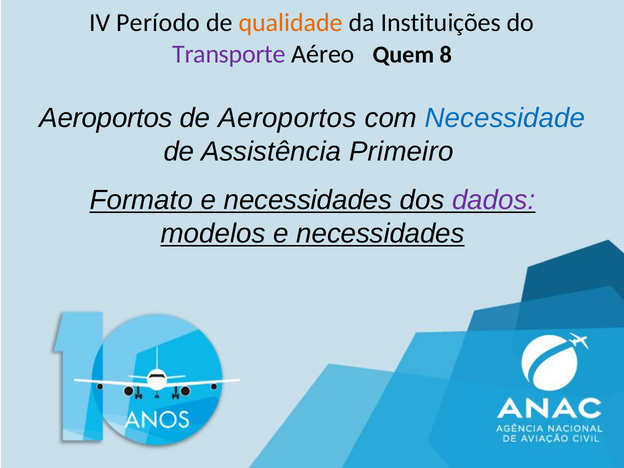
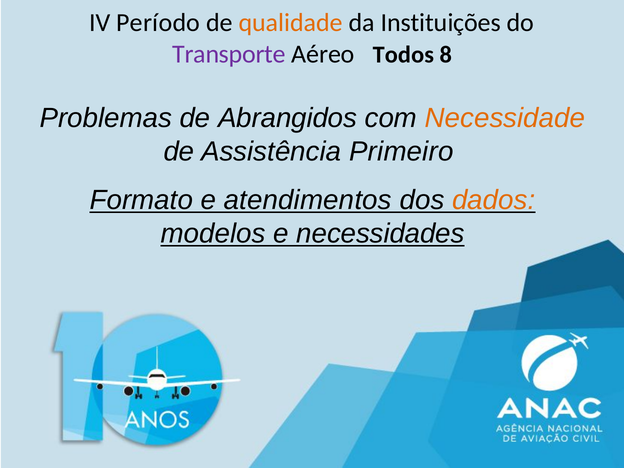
Quem: Quem -> Todos (403, 55)
Aeroportos: Aeroportos -> Problemas (106, 118)
de Aeroportos: Aeroportos -> Abrangidos (288, 118)
Necessidade colour: blue -> orange (505, 118)
Formato e necessidades: necessidades -> atendimentos (308, 200)
dados colour: purple -> orange (494, 200)
